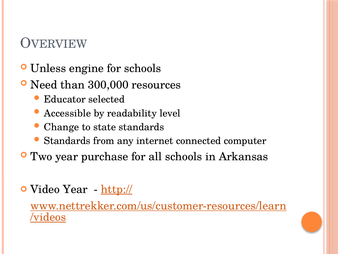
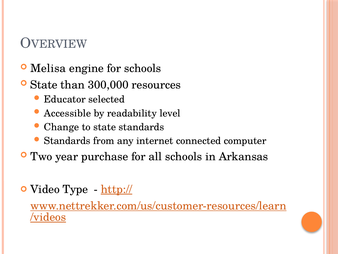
Unless: Unless -> Melisa (48, 68)
Need: Need -> State (44, 85)
Video Year: Year -> Type (75, 189)
